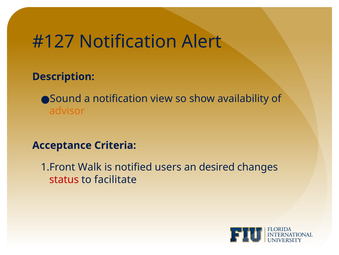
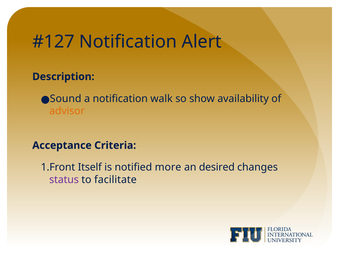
view: view -> walk (162, 98)
Walk: Walk -> Itself (90, 167)
users: users -> more (168, 167)
status colour: red -> purple (64, 179)
